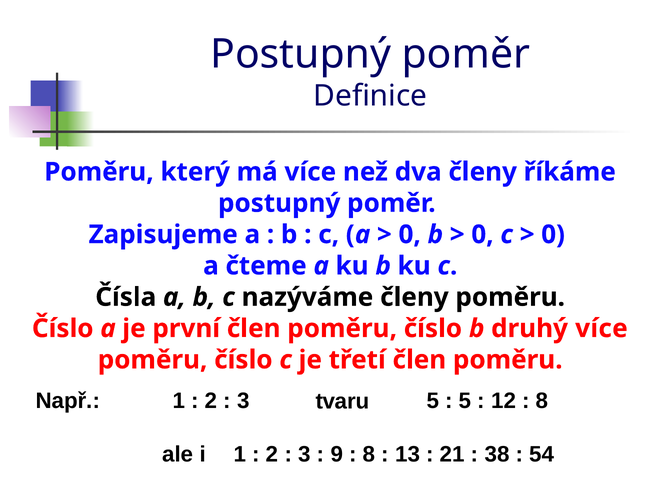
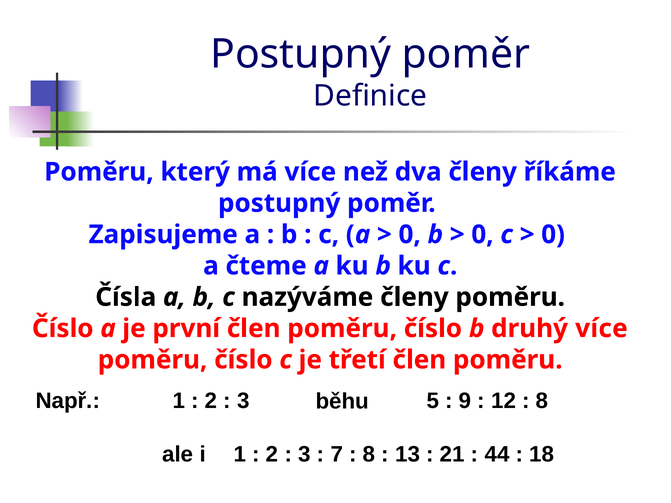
tvaru: tvaru -> běhu (342, 402)
5: 5 -> 9 (465, 401)
9: 9 -> 7 (337, 455)
38: 38 -> 44 (497, 455)
54: 54 -> 18 (542, 455)
